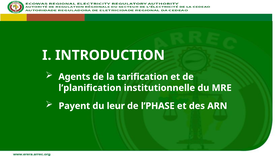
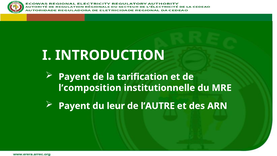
Agents: Agents -> Payent (74, 77)
l’planification: l’planification -> l’composition (90, 88)
l’PHASE: l’PHASE -> l’AUTRE (158, 106)
